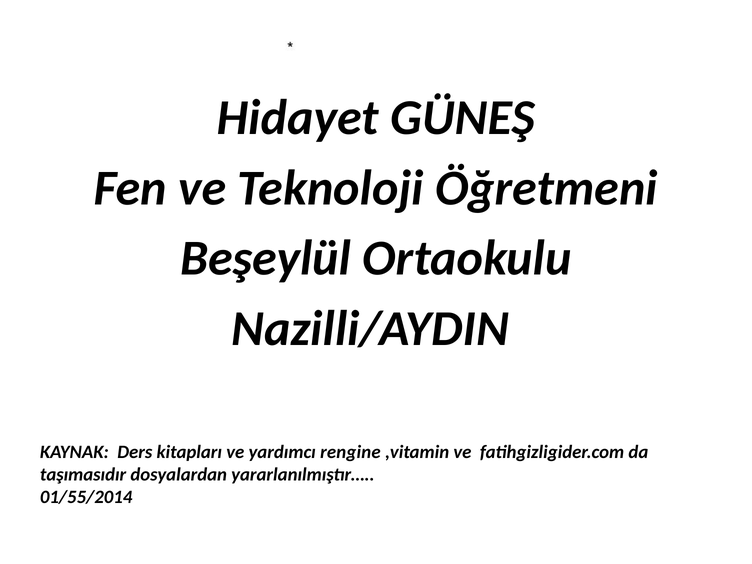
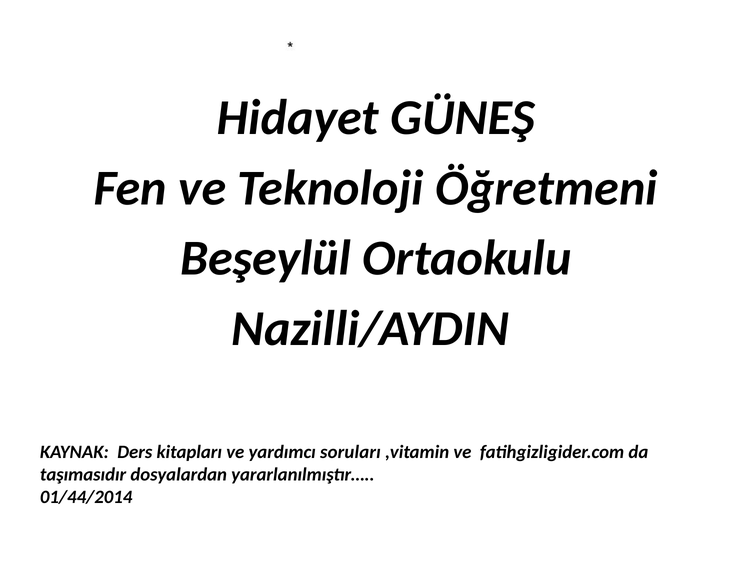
rengine: rengine -> soruları (350, 452)
01/55/2014: 01/55/2014 -> 01/44/2014 (86, 497)
